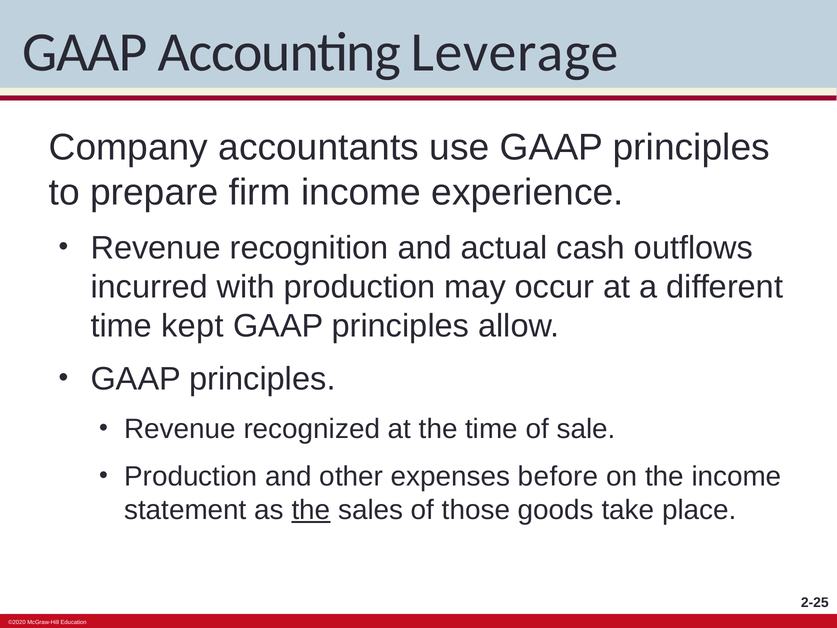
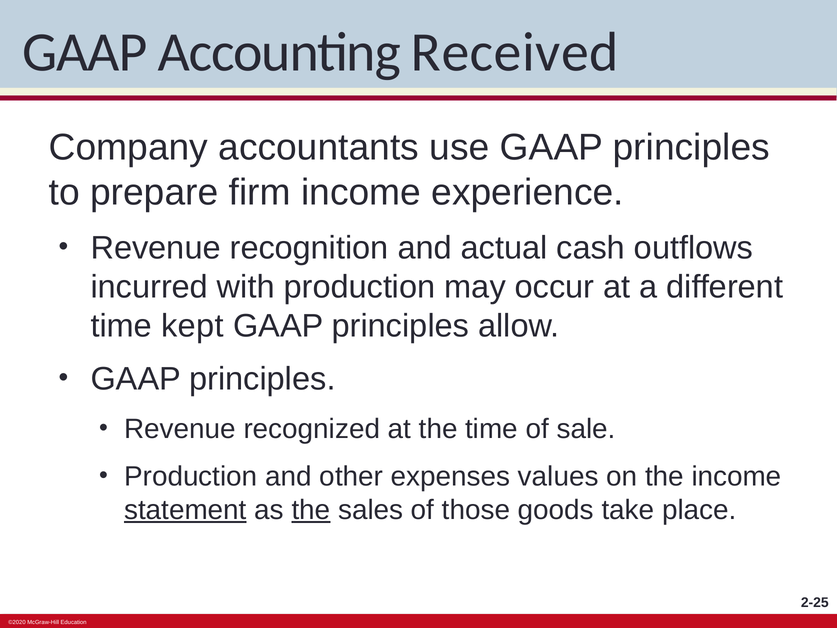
Leverage: Leverage -> Received (515, 52)
before: before -> values (558, 476)
statement underline: none -> present (185, 510)
